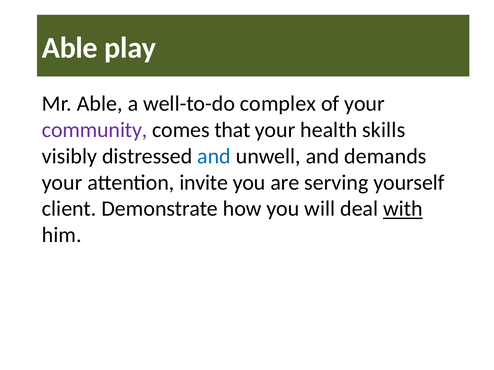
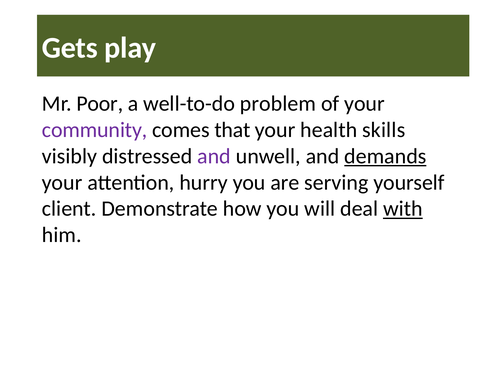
Able: Able -> Gets (70, 48)
Mr Able: Able -> Poor (100, 104)
complex: complex -> problem (278, 104)
and colour: blue -> purple (214, 156)
demands underline: none -> present (385, 156)
invite: invite -> hurry (204, 183)
